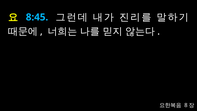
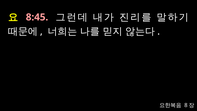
8:45 colour: light blue -> pink (37, 17)
